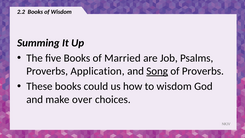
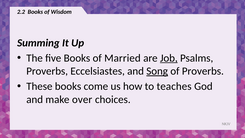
Job underline: none -> present (169, 58)
Application: Application -> Eccelsiastes (98, 71)
could: could -> come (96, 87)
to wisdom: wisdom -> teaches (174, 87)
